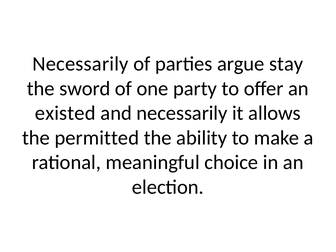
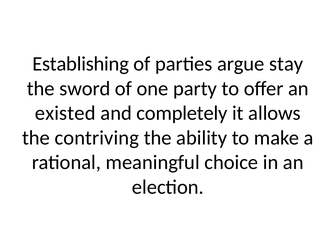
Necessarily: Necessarily -> Establishing (81, 64)
and necessarily: necessarily -> completely (182, 113)
permitted: permitted -> contriving (97, 138)
